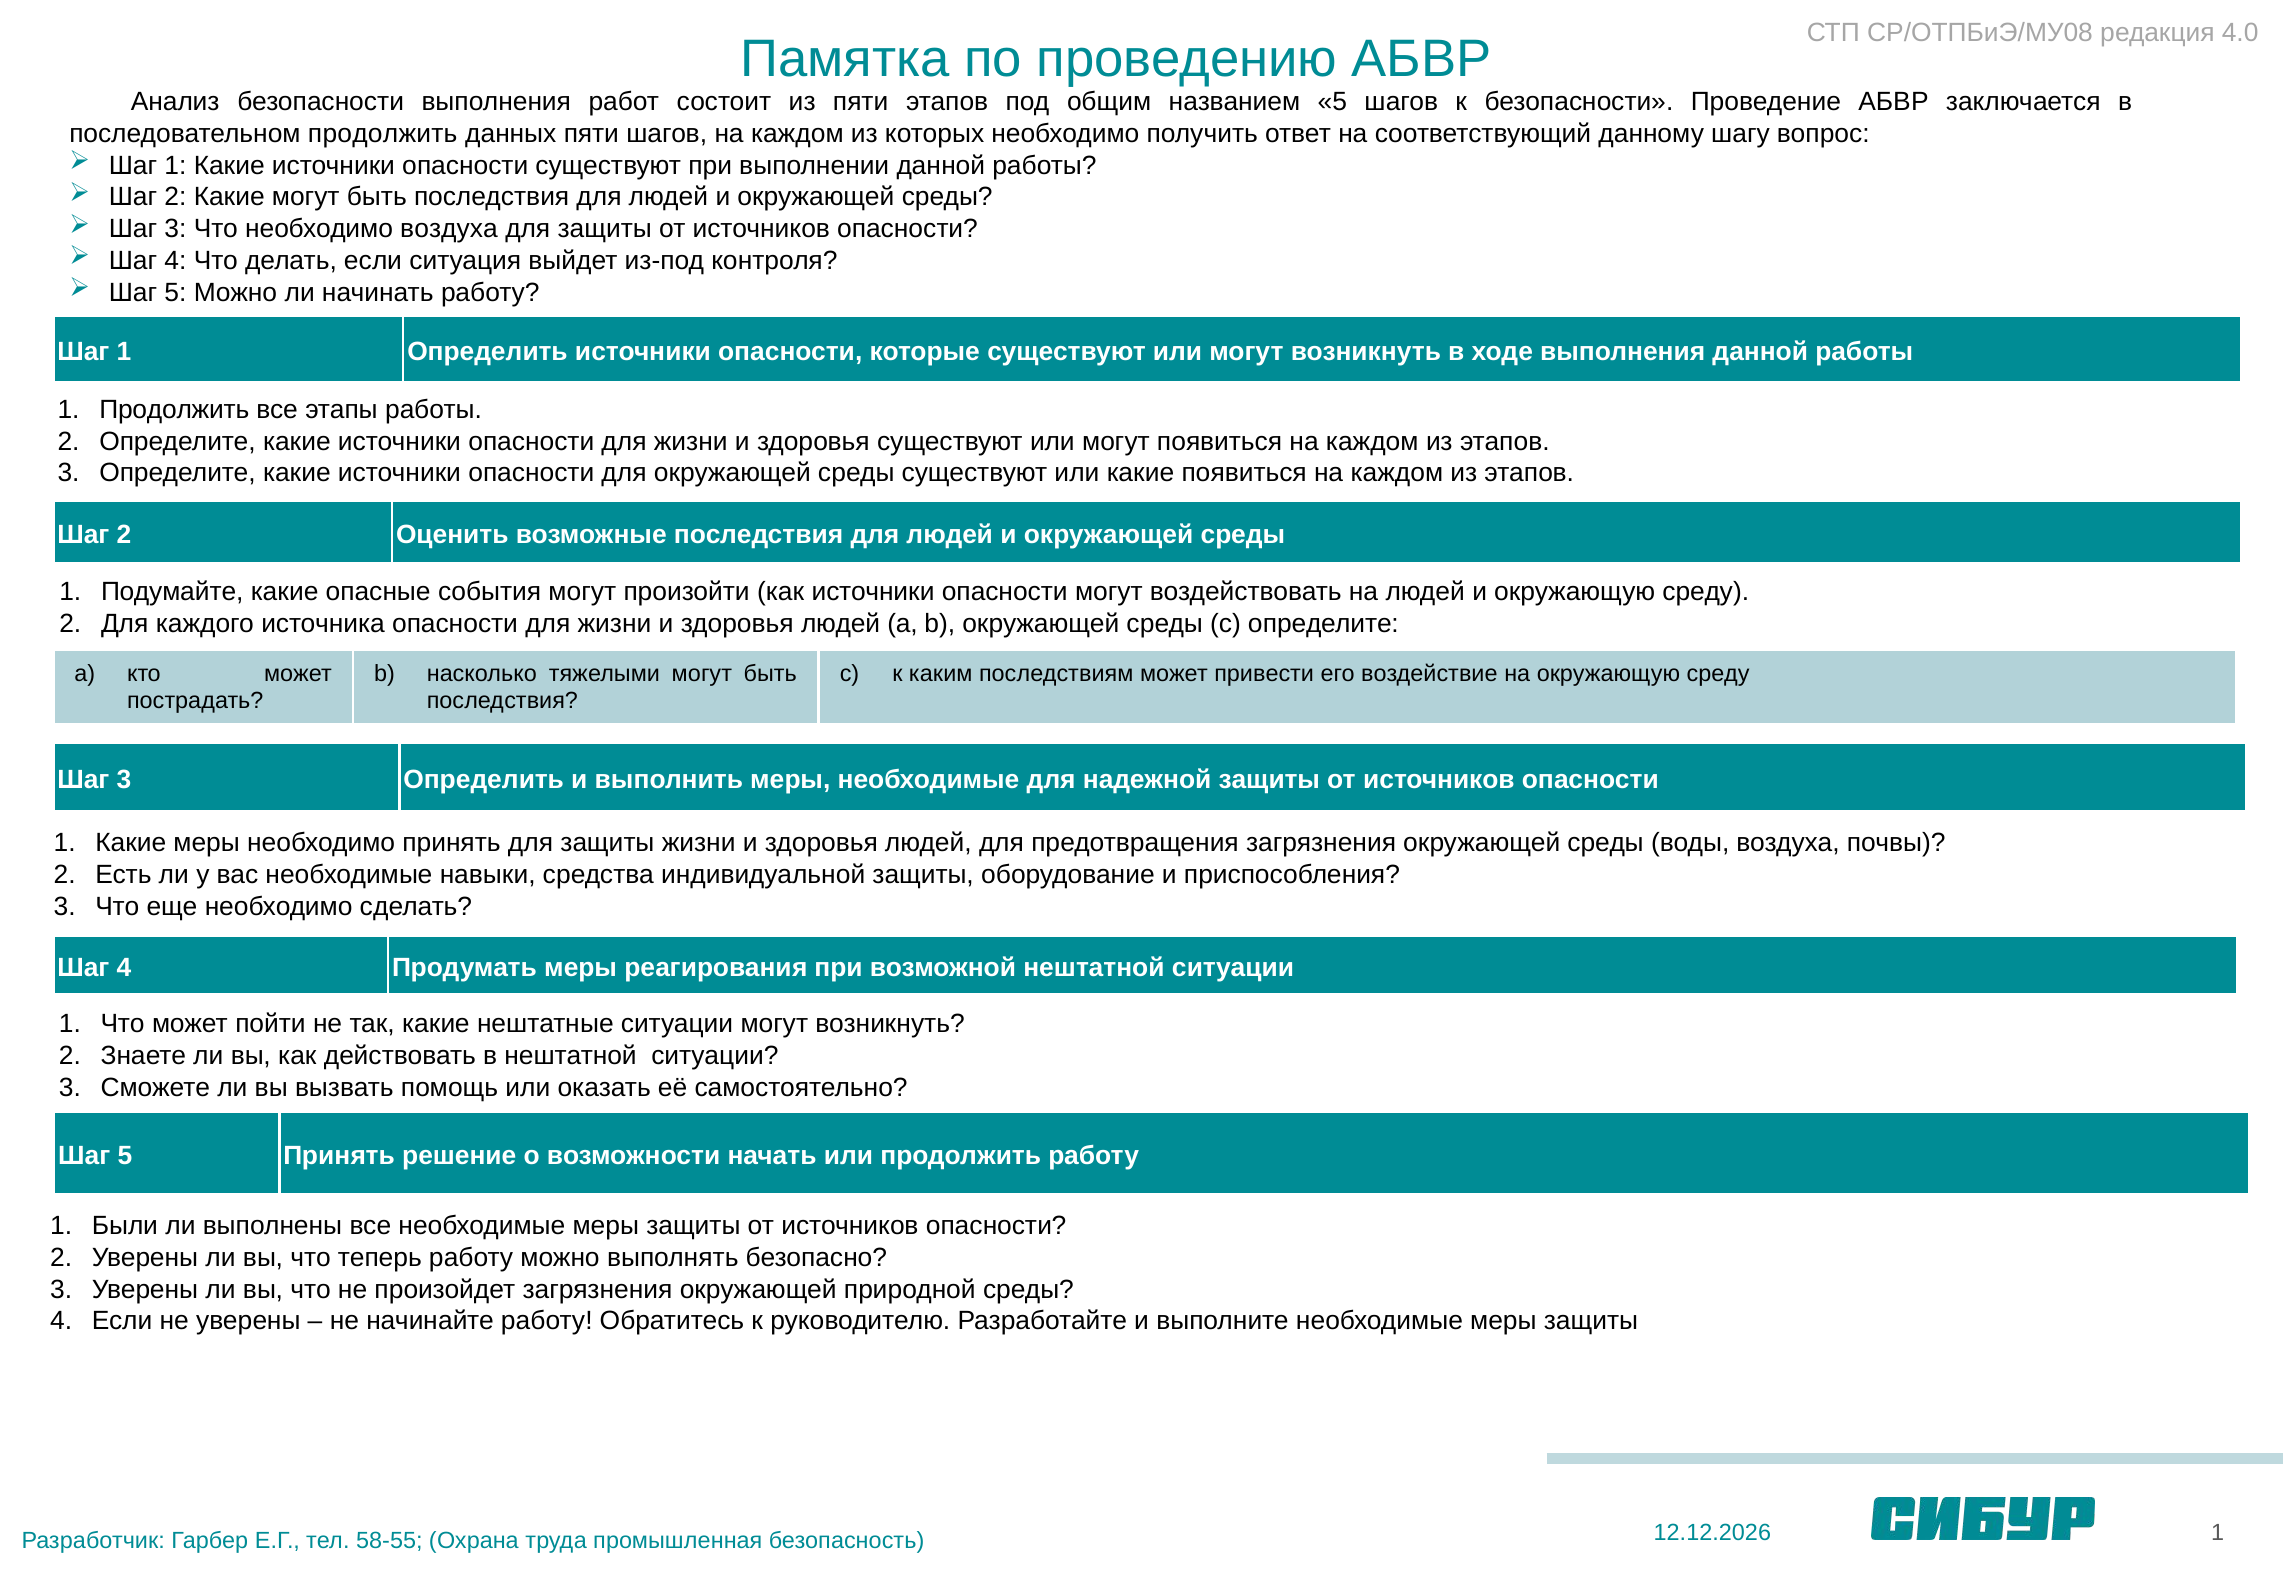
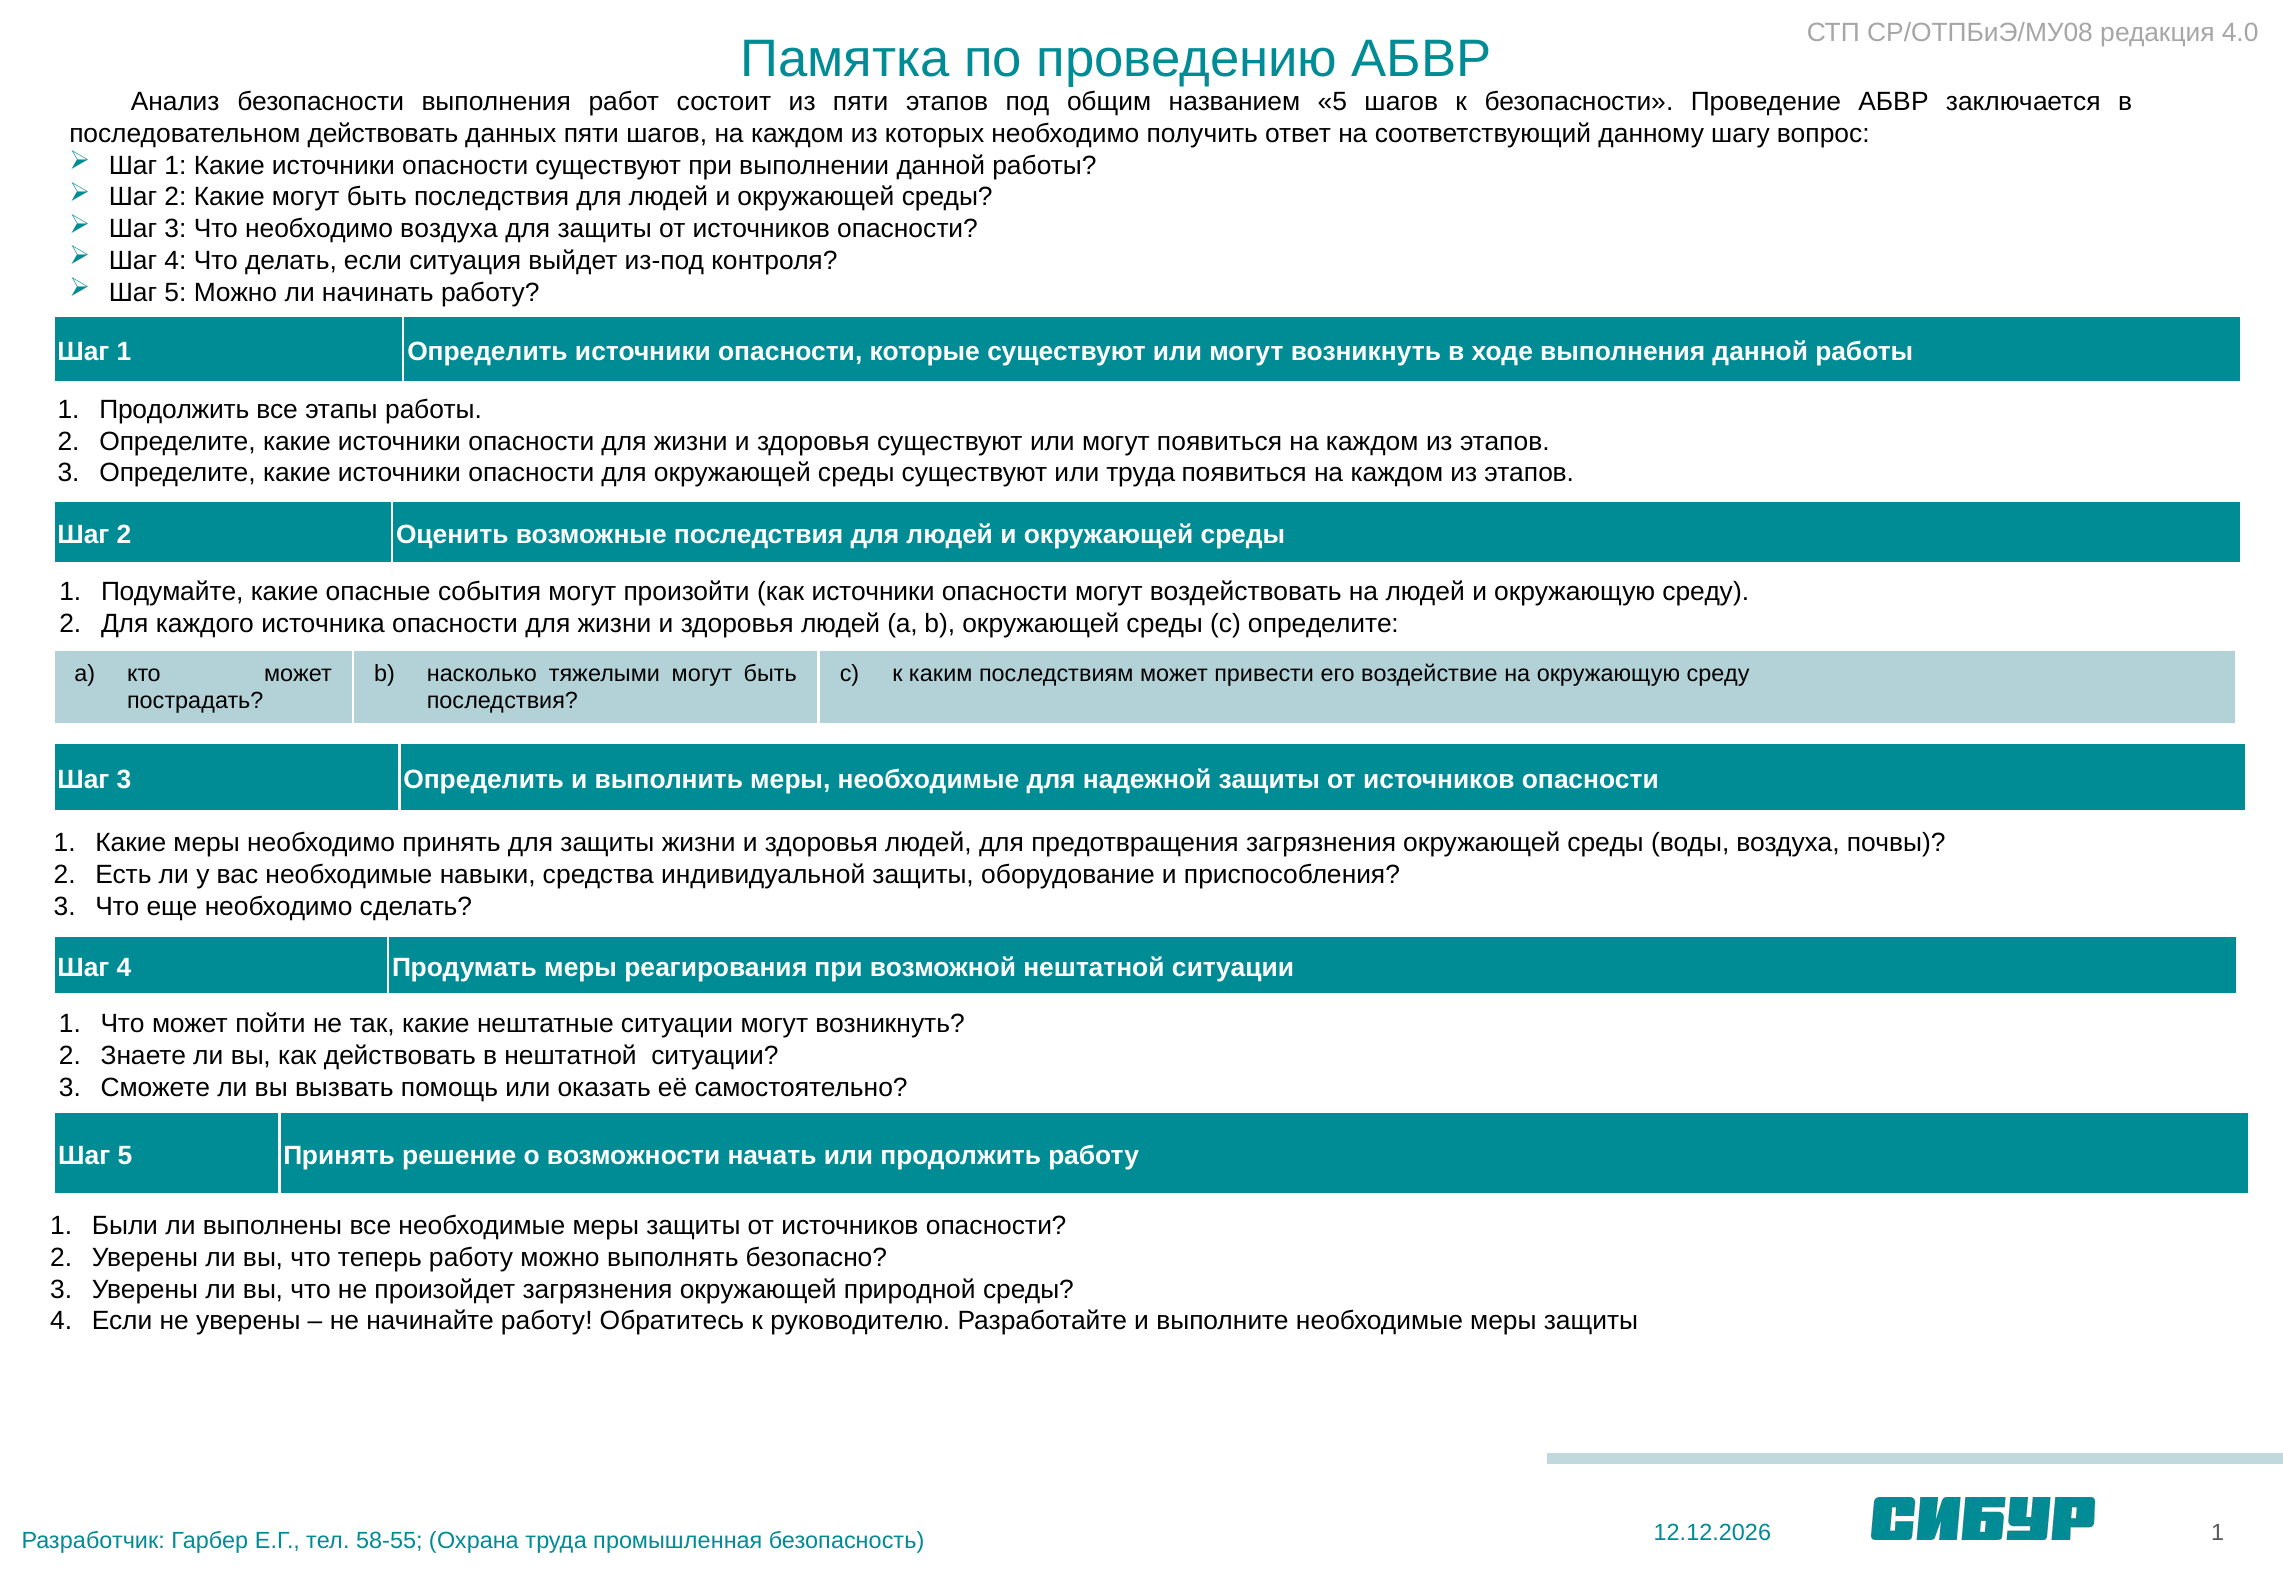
последовательном продолжить: продолжить -> действовать (383, 134)
или какие: какие -> труда (1141, 473)
